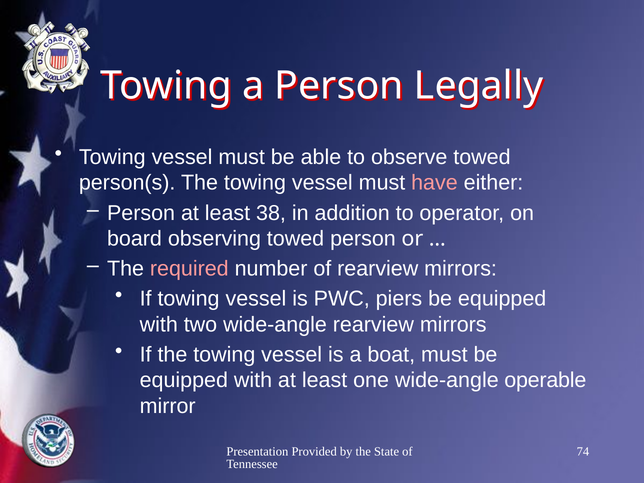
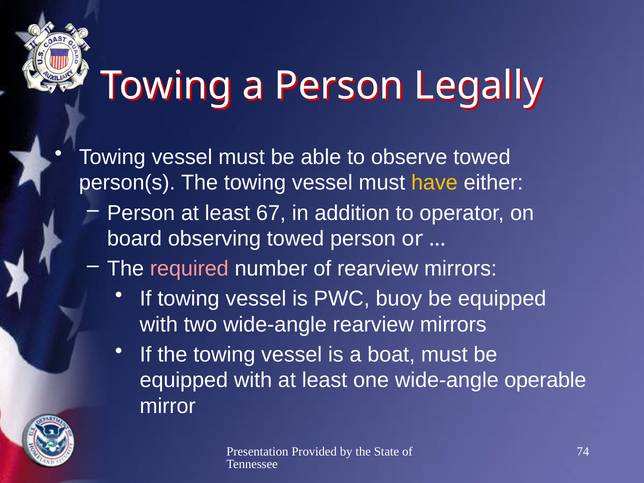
have colour: pink -> yellow (434, 183)
38: 38 -> 67 (271, 213)
piers: piers -> buoy (399, 299)
